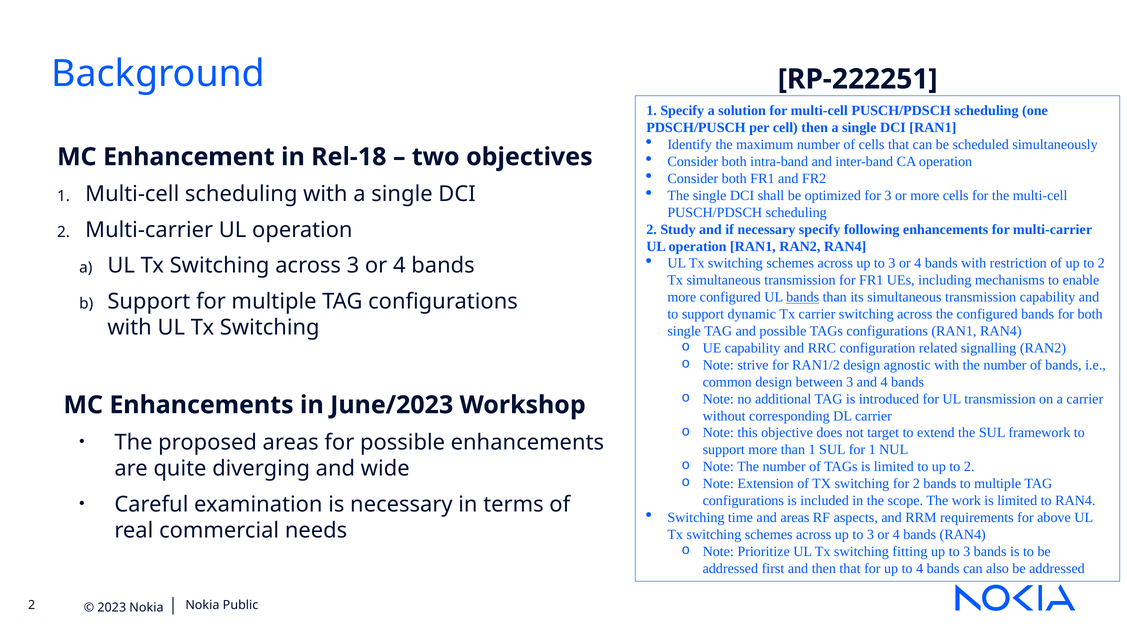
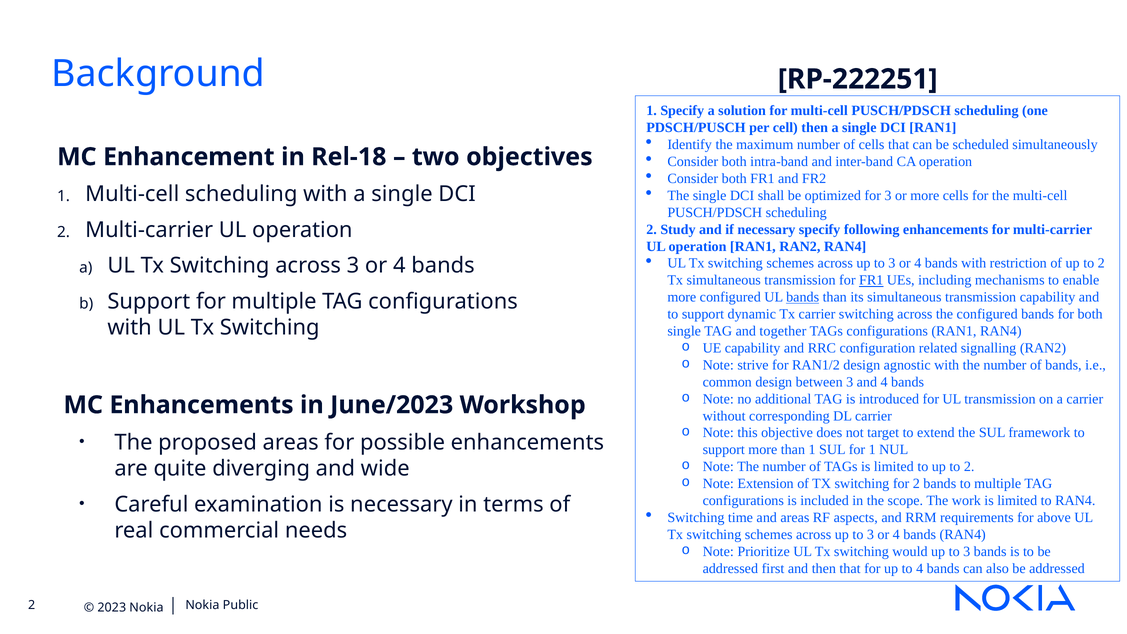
FR1 underline: none -> present (871, 280)
and possible: possible -> together (783, 331)
fitting: fitting -> would (910, 551)
